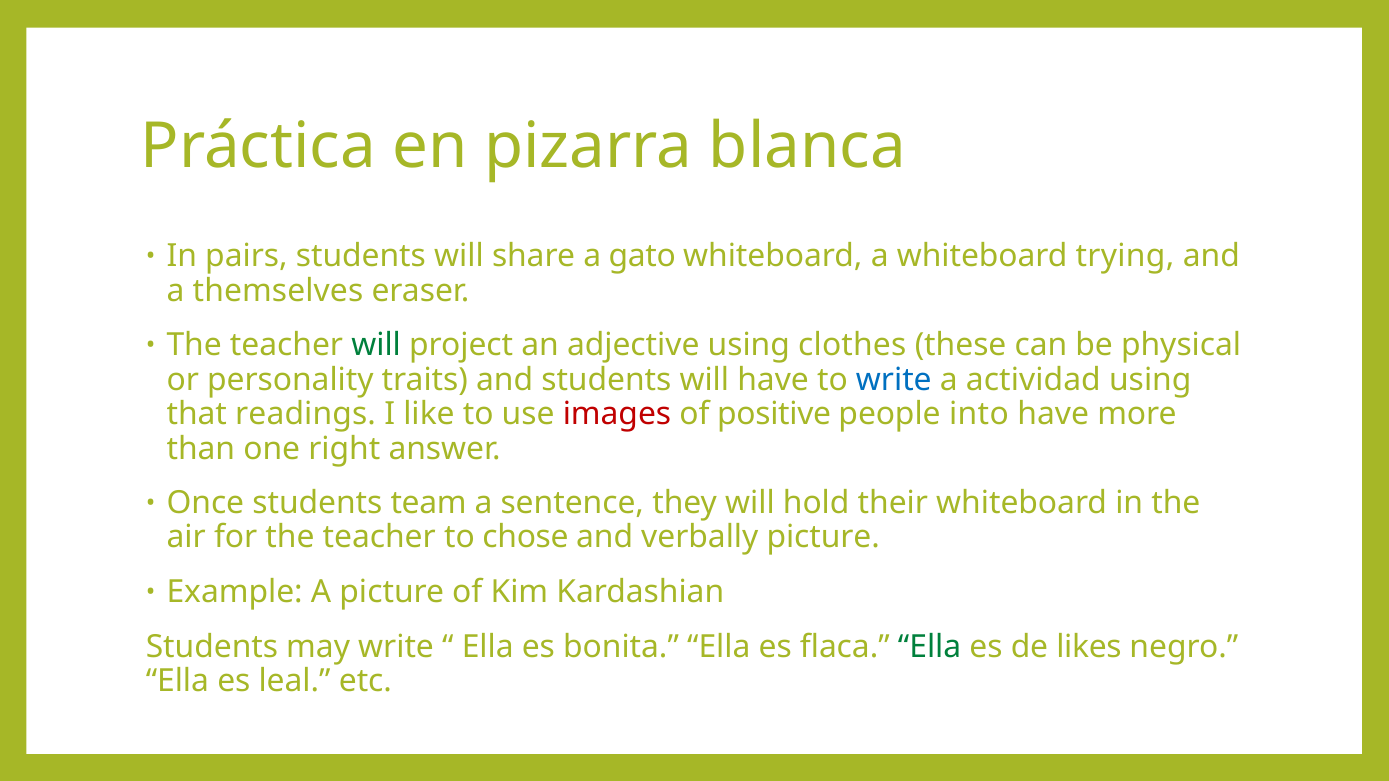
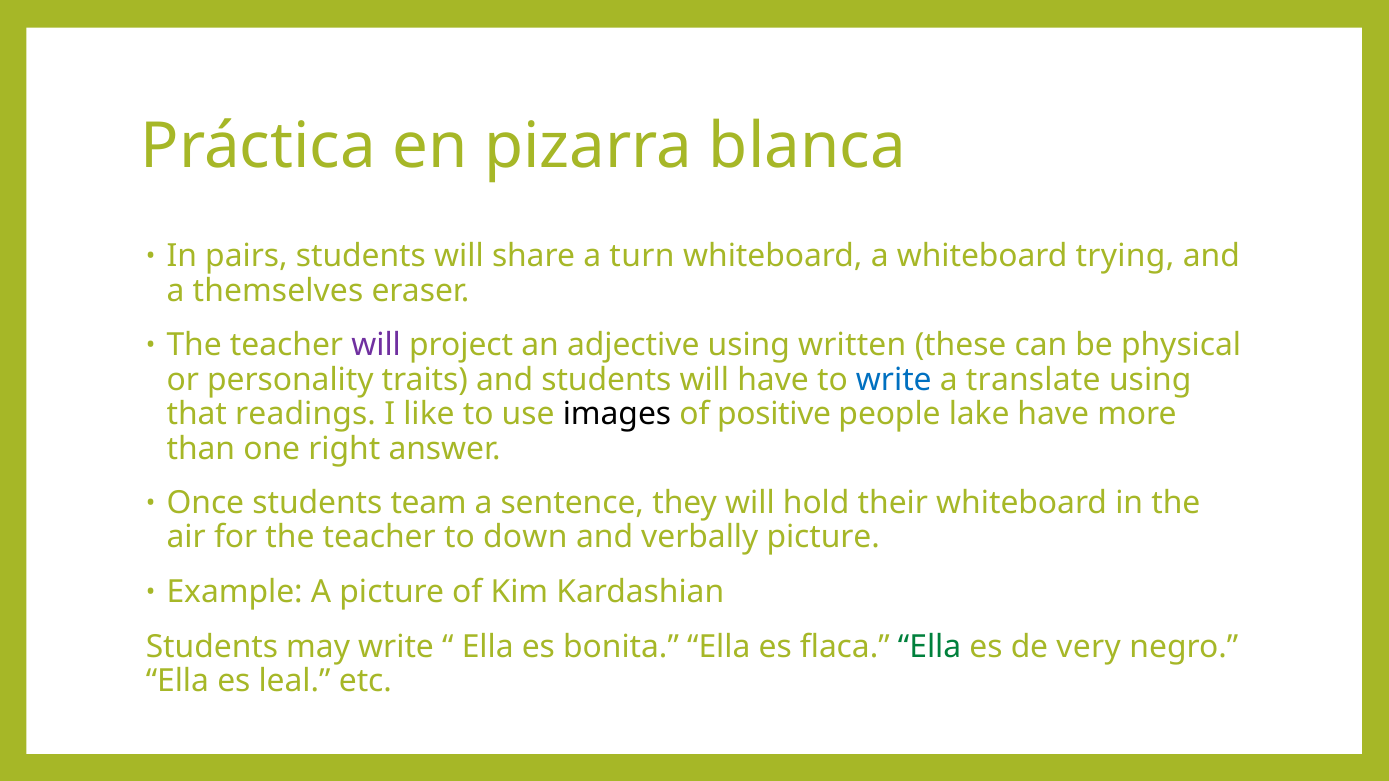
gato: gato -> turn (642, 257)
will colour: green -> purple (376, 346)
clothes: clothes -> written (852, 346)
actividad: actividad -> translate (1033, 380)
images colour: red -> black (617, 414)
into: into -> lake (979, 414)
chose: chose -> down (525, 538)
likes: likes -> very (1089, 647)
